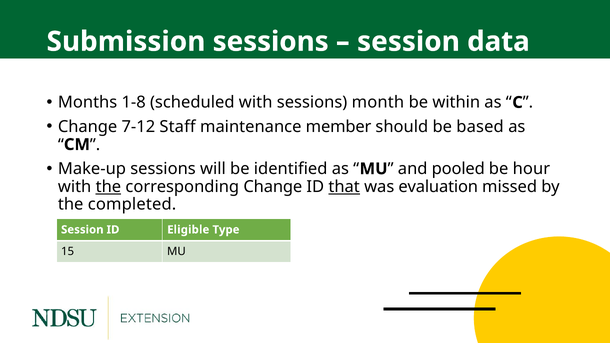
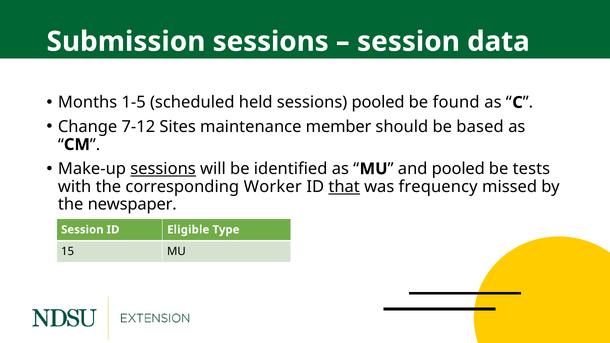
1-8: 1-8 -> 1-5 (134, 102)
scheduled with: with -> held (256, 102)
sessions month: month -> pooled (378, 102)
within: within -> found (456, 102)
Staff: Staff -> Sites (178, 127)
sessions underline: none -> present (163, 169)
hour: hour -> tests (531, 169)
the underline: present -> none (108, 187)
corresponding Change: Change -> Worker (273, 187)
evaluation: evaluation -> frequency (438, 187)
completed: completed -> newspaper (132, 205)
